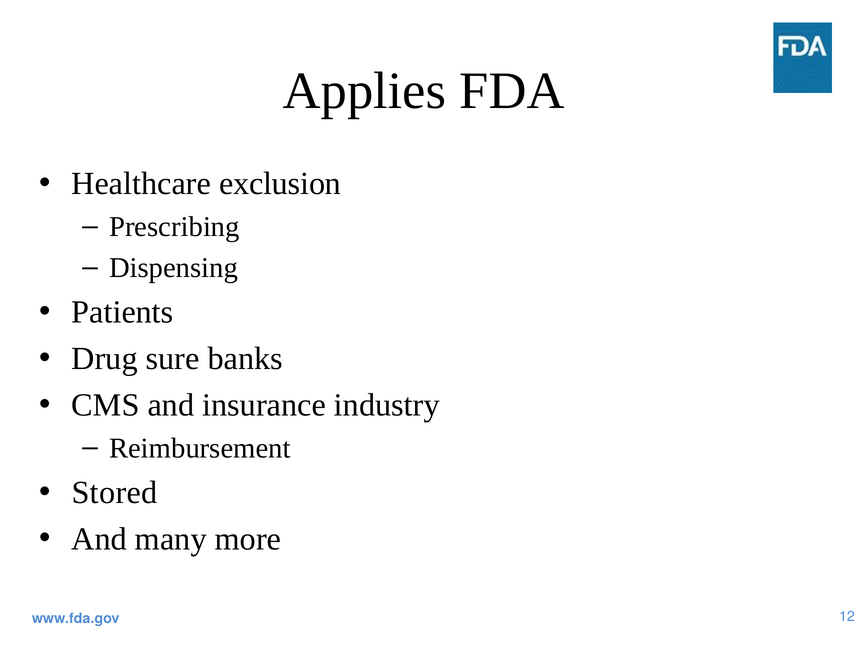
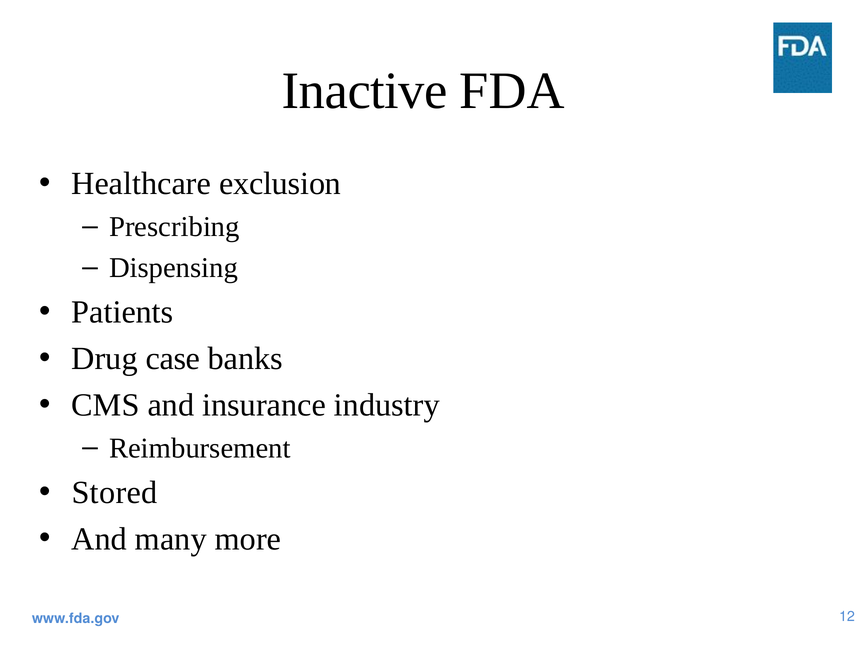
Applies: Applies -> Inactive (365, 91)
sure: sure -> case (173, 359)
